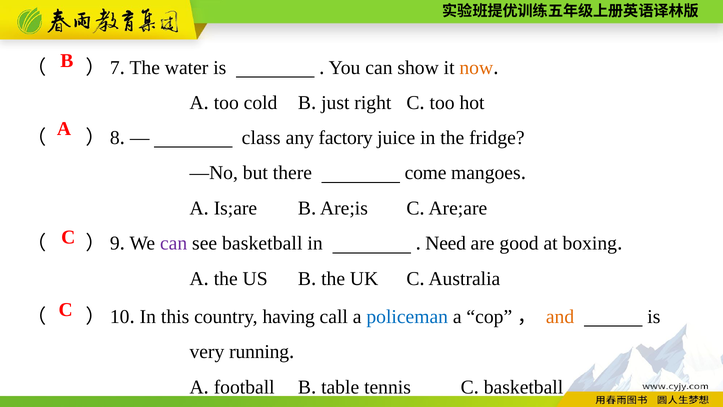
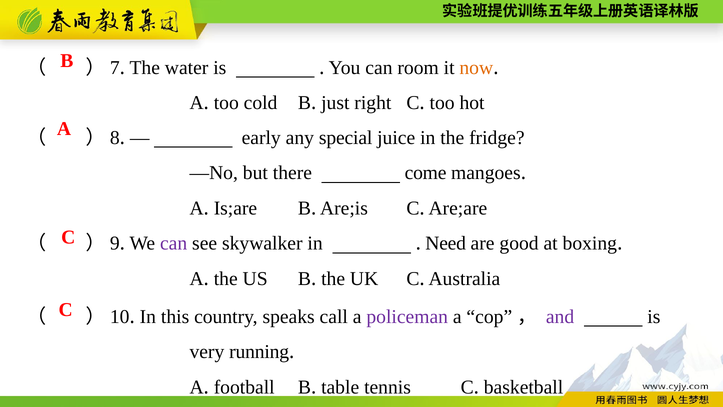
show: show -> room (418, 68)
class: class -> early (261, 138)
factory: factory -> special (346, 138)
see basketball: basketball -> skywalker (262, 243)
having: having -> speaks (289, 316)
policeman colour: blue -> purple (407, 316)
and colour: orange -> purple (560, 316)
